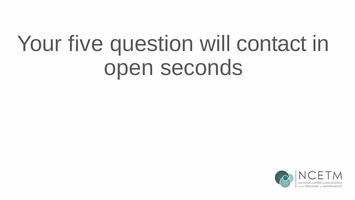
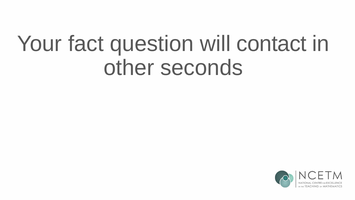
five: five -> fact (86, 44)
open: open -> other (129, 68)
